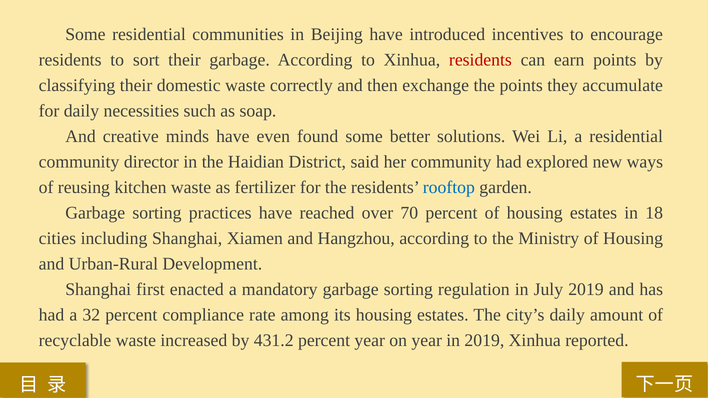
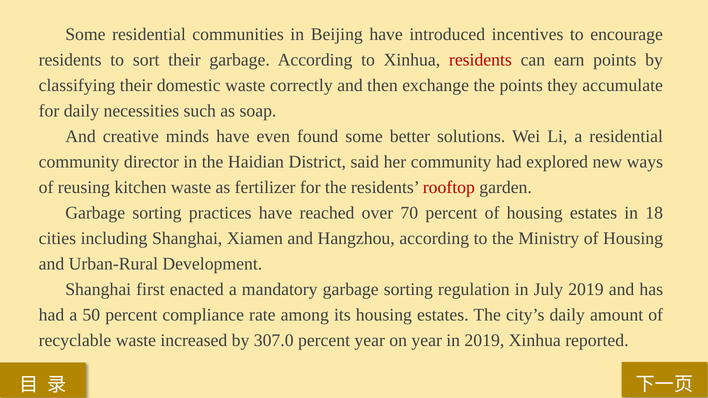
rooftop colour: blue -> red (449, 188)
32: 32 -> 50 (91, 315)
431.2: 431.2 -> 307.0 (274, 340)
